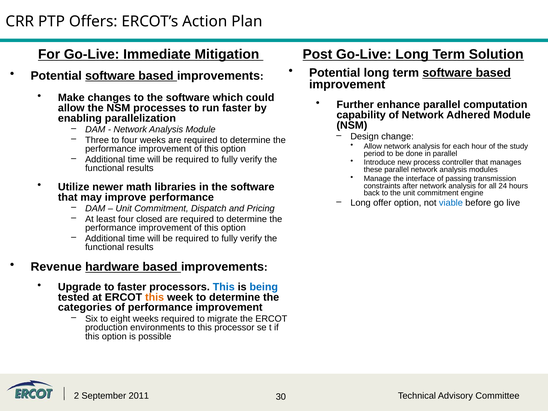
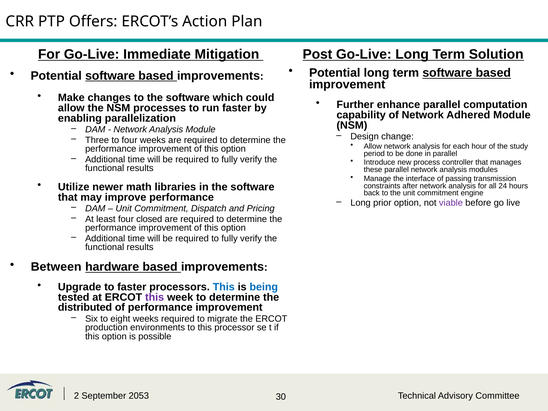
offer: offer -> prior (382, 203)
viable colour: blue -> purple (451, 203)
Revenue: Revenue -> Between (56, 267)
this colour: orange -> purple (155, 297)
categories: categories -> distributed (85, 307)
2011: 2011 -> 2053 (139, 396)
